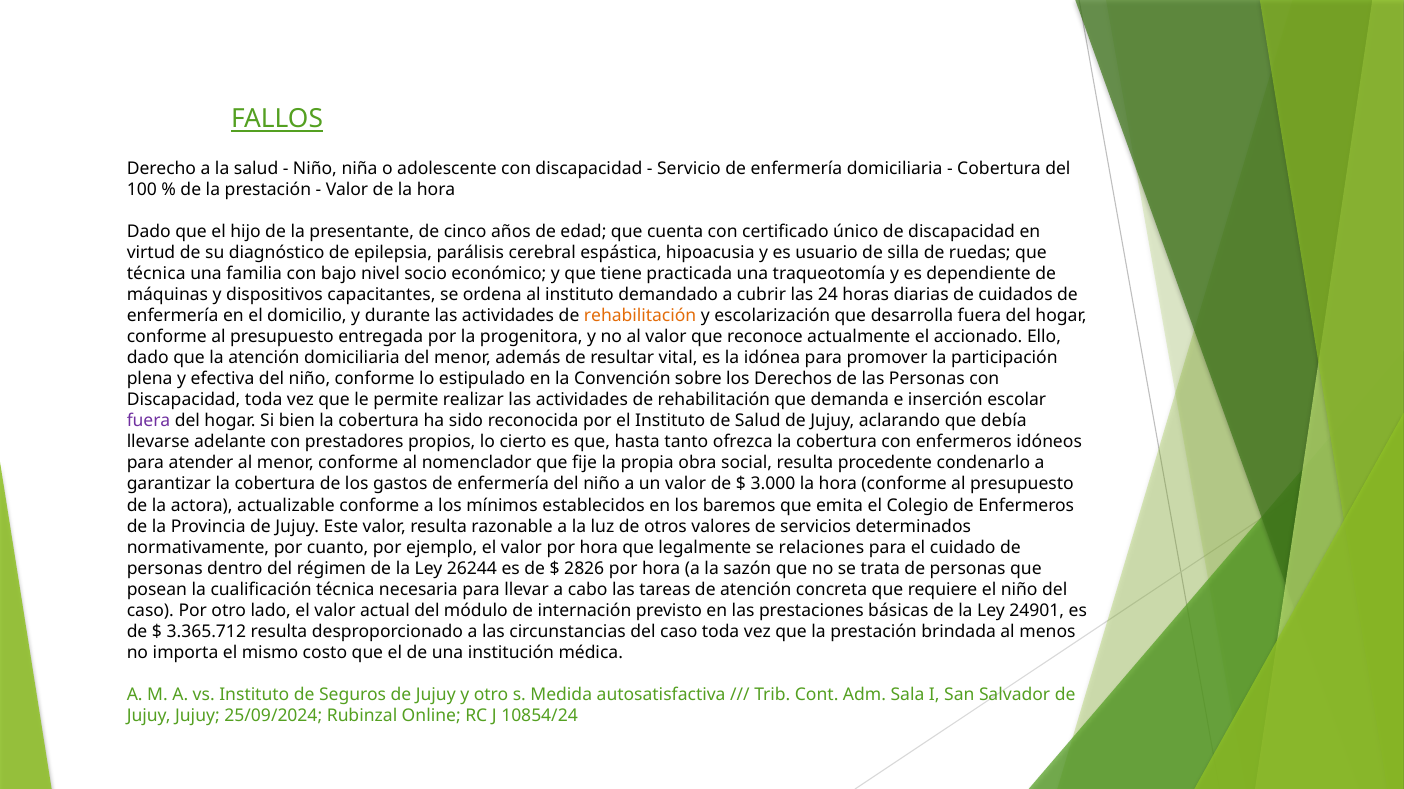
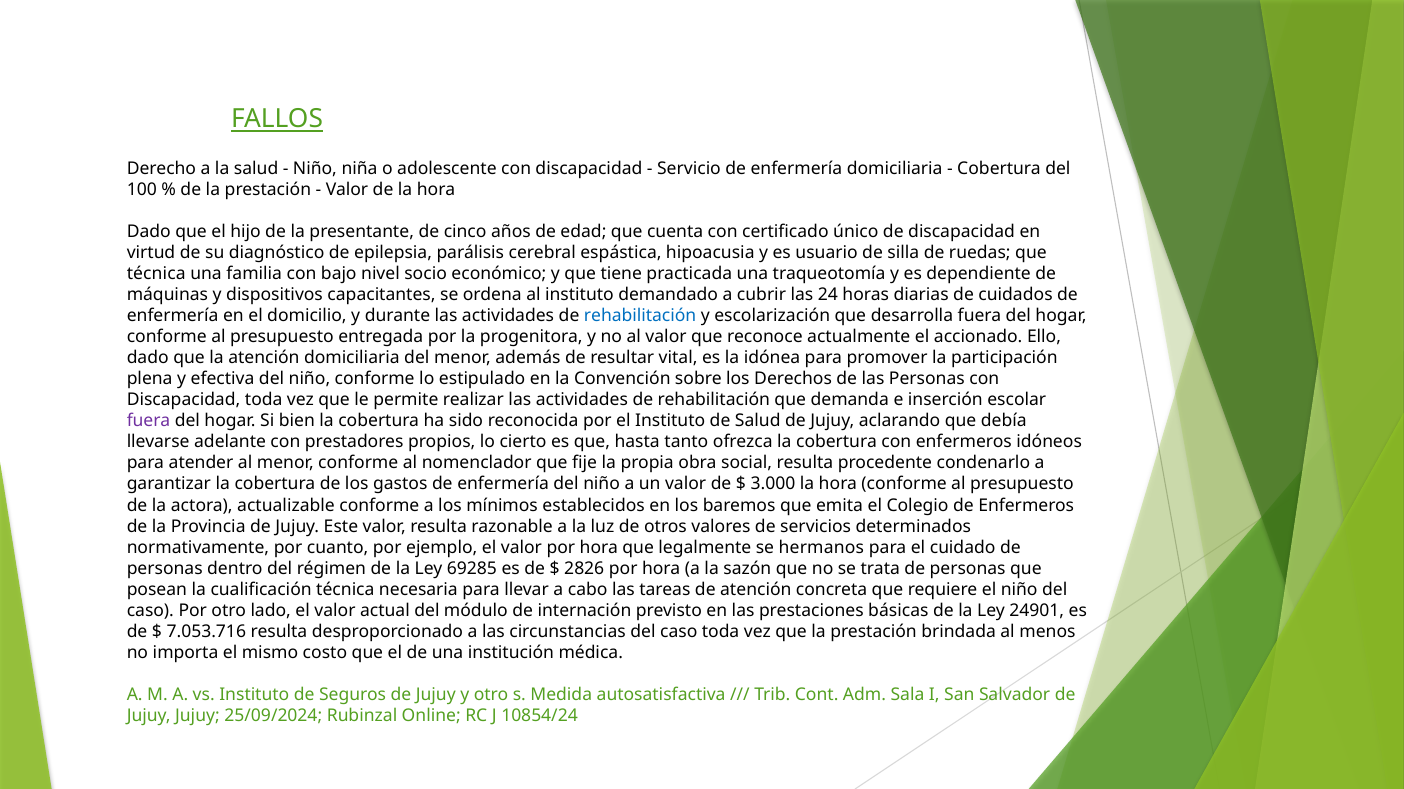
rehabilitación colour: orange -> blue (640, 316)
relaciones: relaciones -> hermanos (821, 548)
26244: 26244 -> 69285 (472, 569)
3.365.712: 3.365.712 -> 7.053.716 (206, 632)
